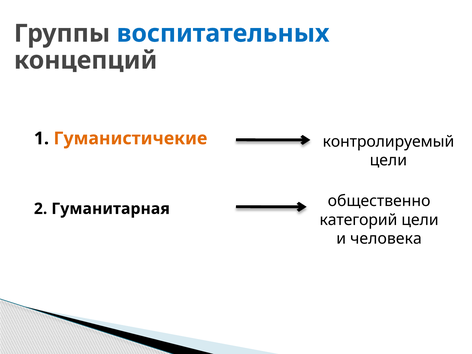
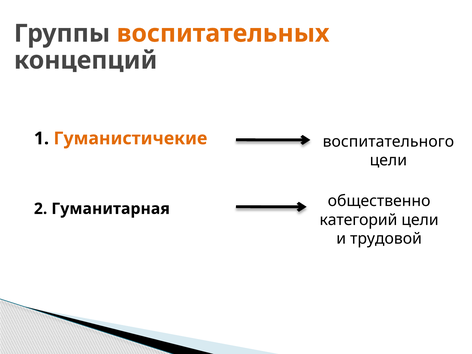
воспитательных colour: blue -> orange (223, 33)
контролируемый: контролируемый -> воспитательного (388, 142)
человека: человека -> трудовой (386, 239)
